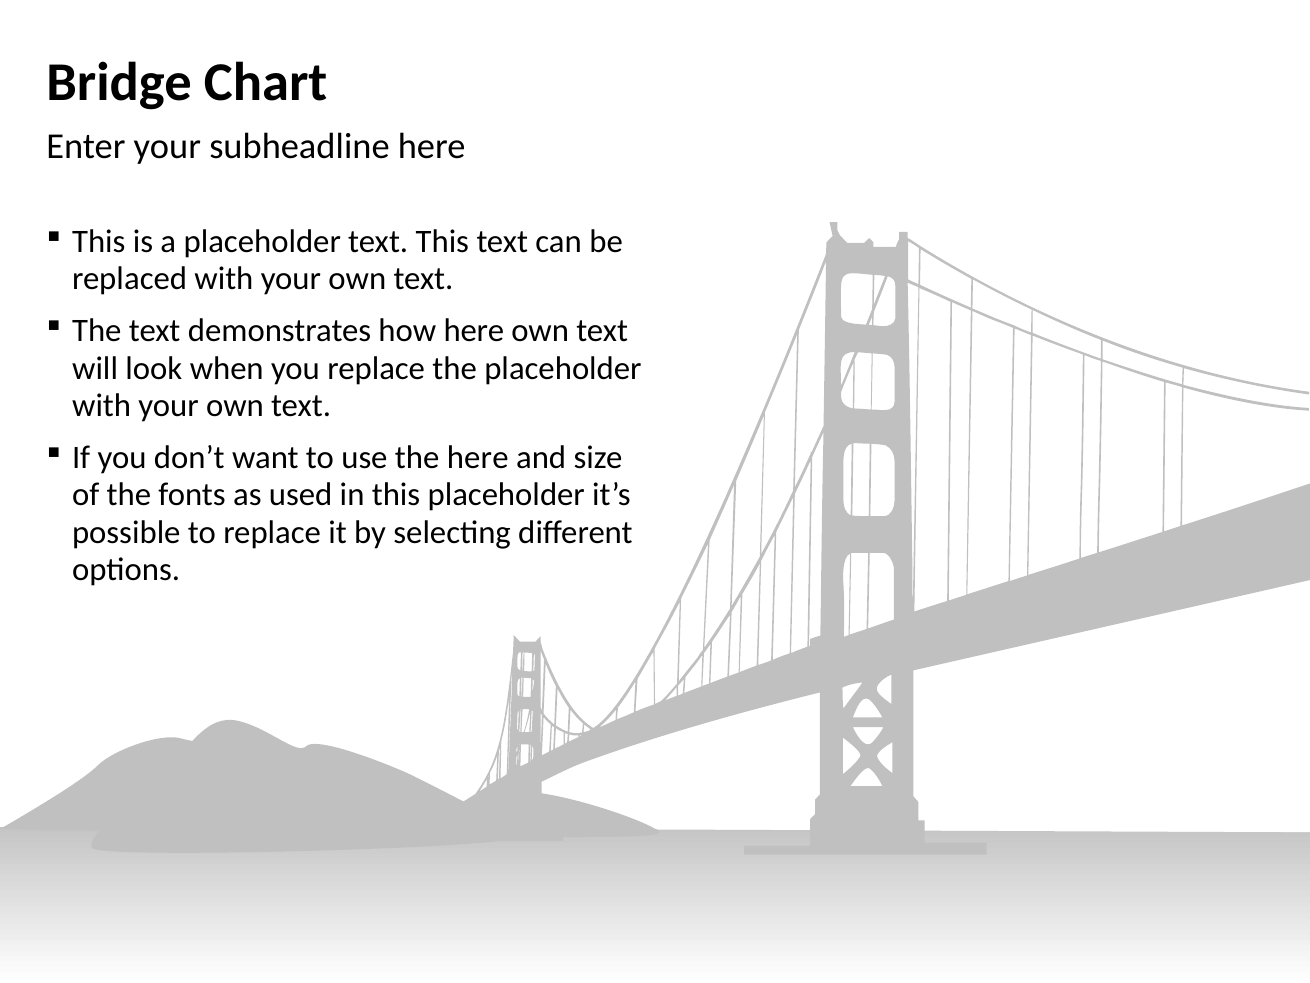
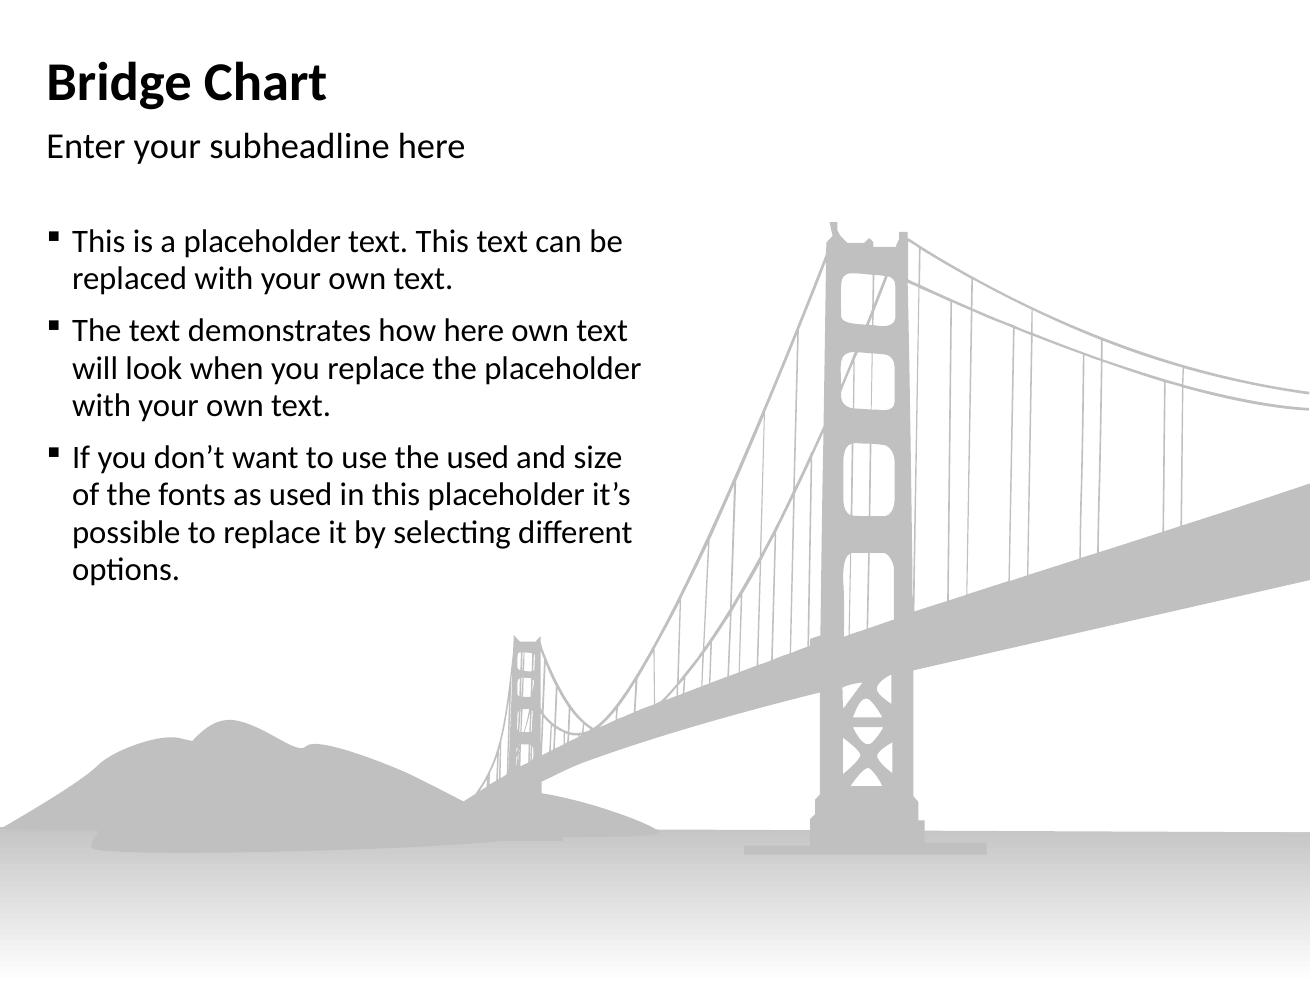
the here: here -> used (478, 457)
